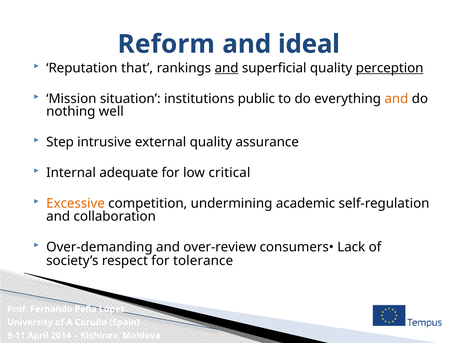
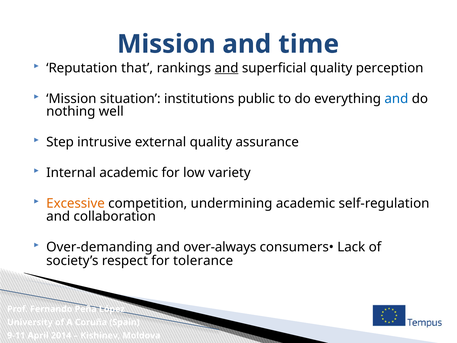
Reform: Reform -> Mission (166, 44)
ideal: ideal -> time (309, 44)
perception underline: present -> none (390, 68)
and colour: orange -> blue (396, 99)
Internal adequate: adequate -> academic (129, 173)
critical: critical -> variety (230, 173)
over-review: over-review -> over-always (220, 247)
